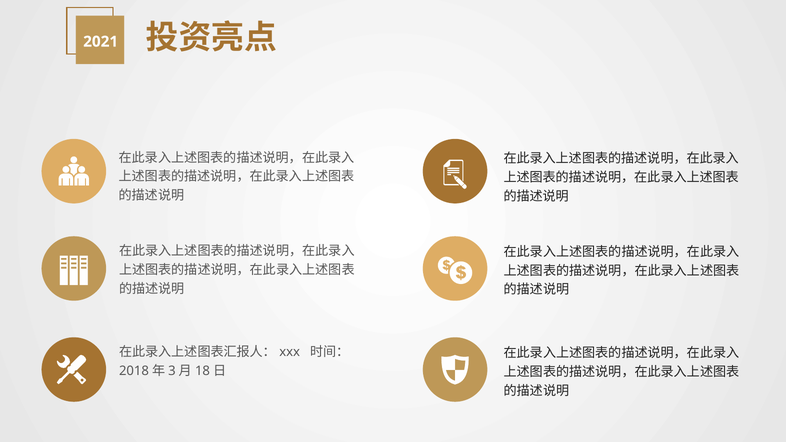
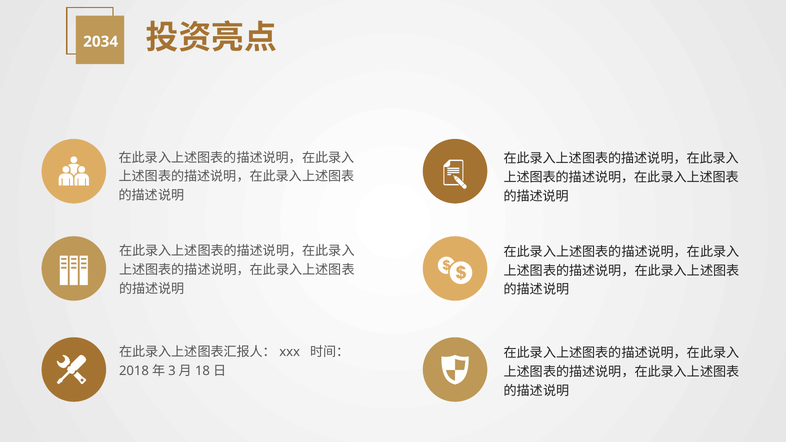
2021: 2021 -> 2034 (101, 42)
